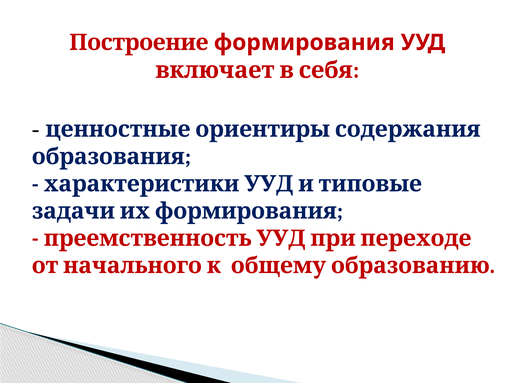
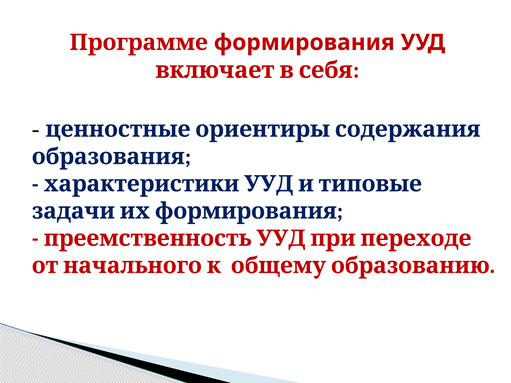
Построение: Построение -> Программе (139, 42)
